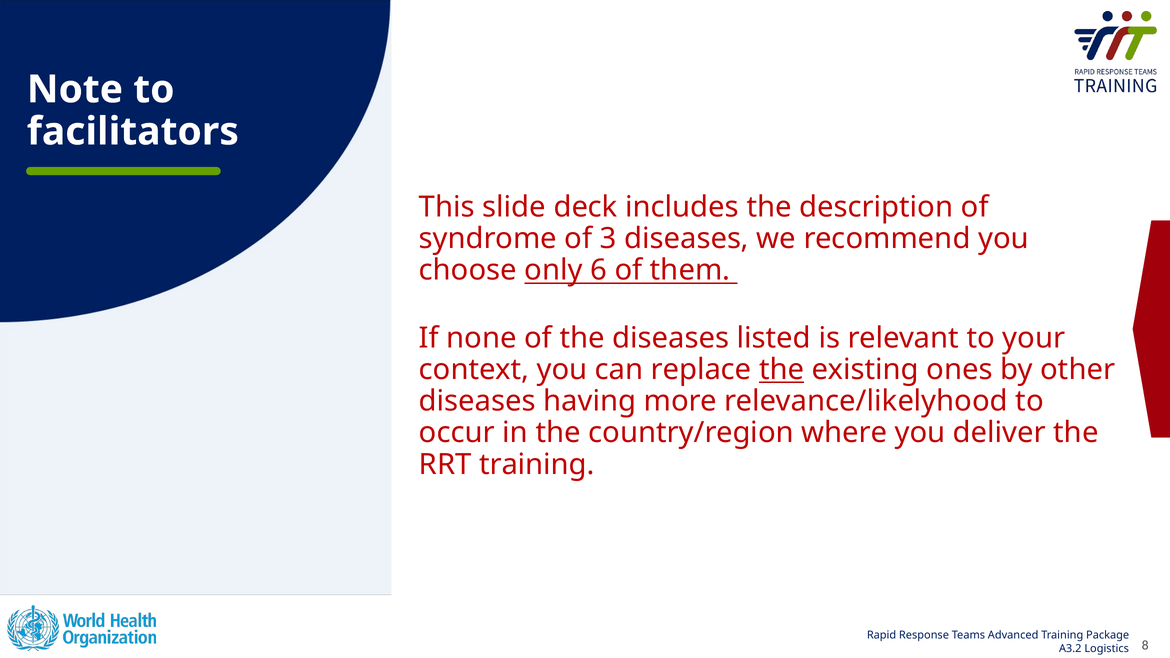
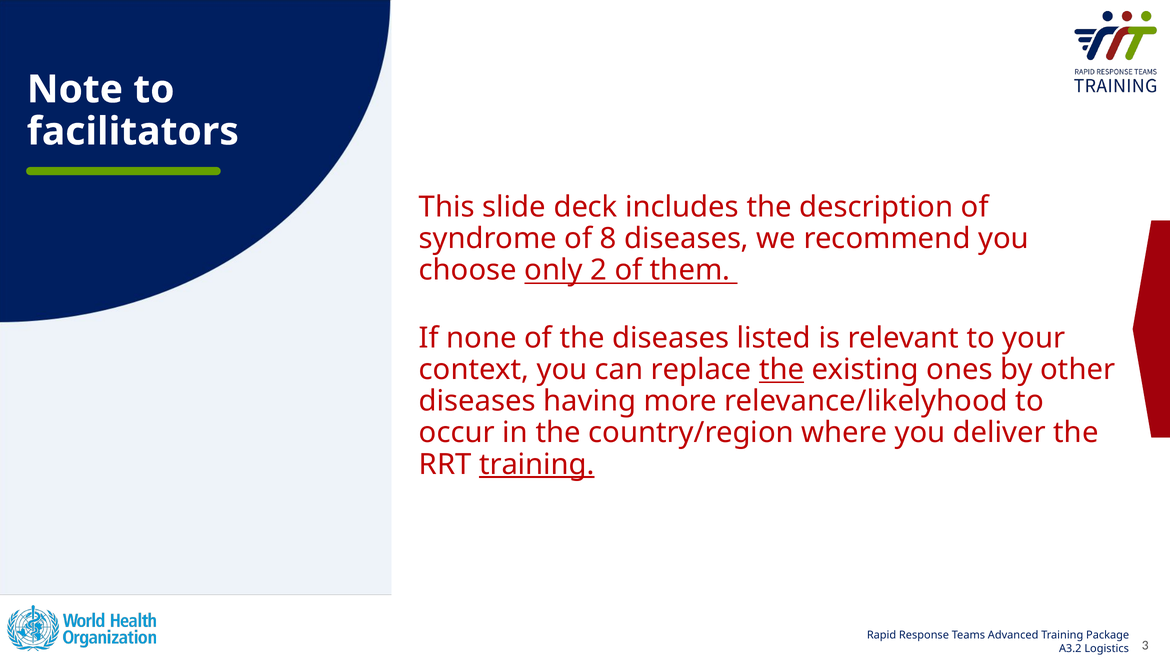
3: 3 -> 8 (608, 239)
only 6: 6 -> 2 (599, 270)
training underline: none -> present (537, 464)
8: 8 -> 3 (1145, 645)
